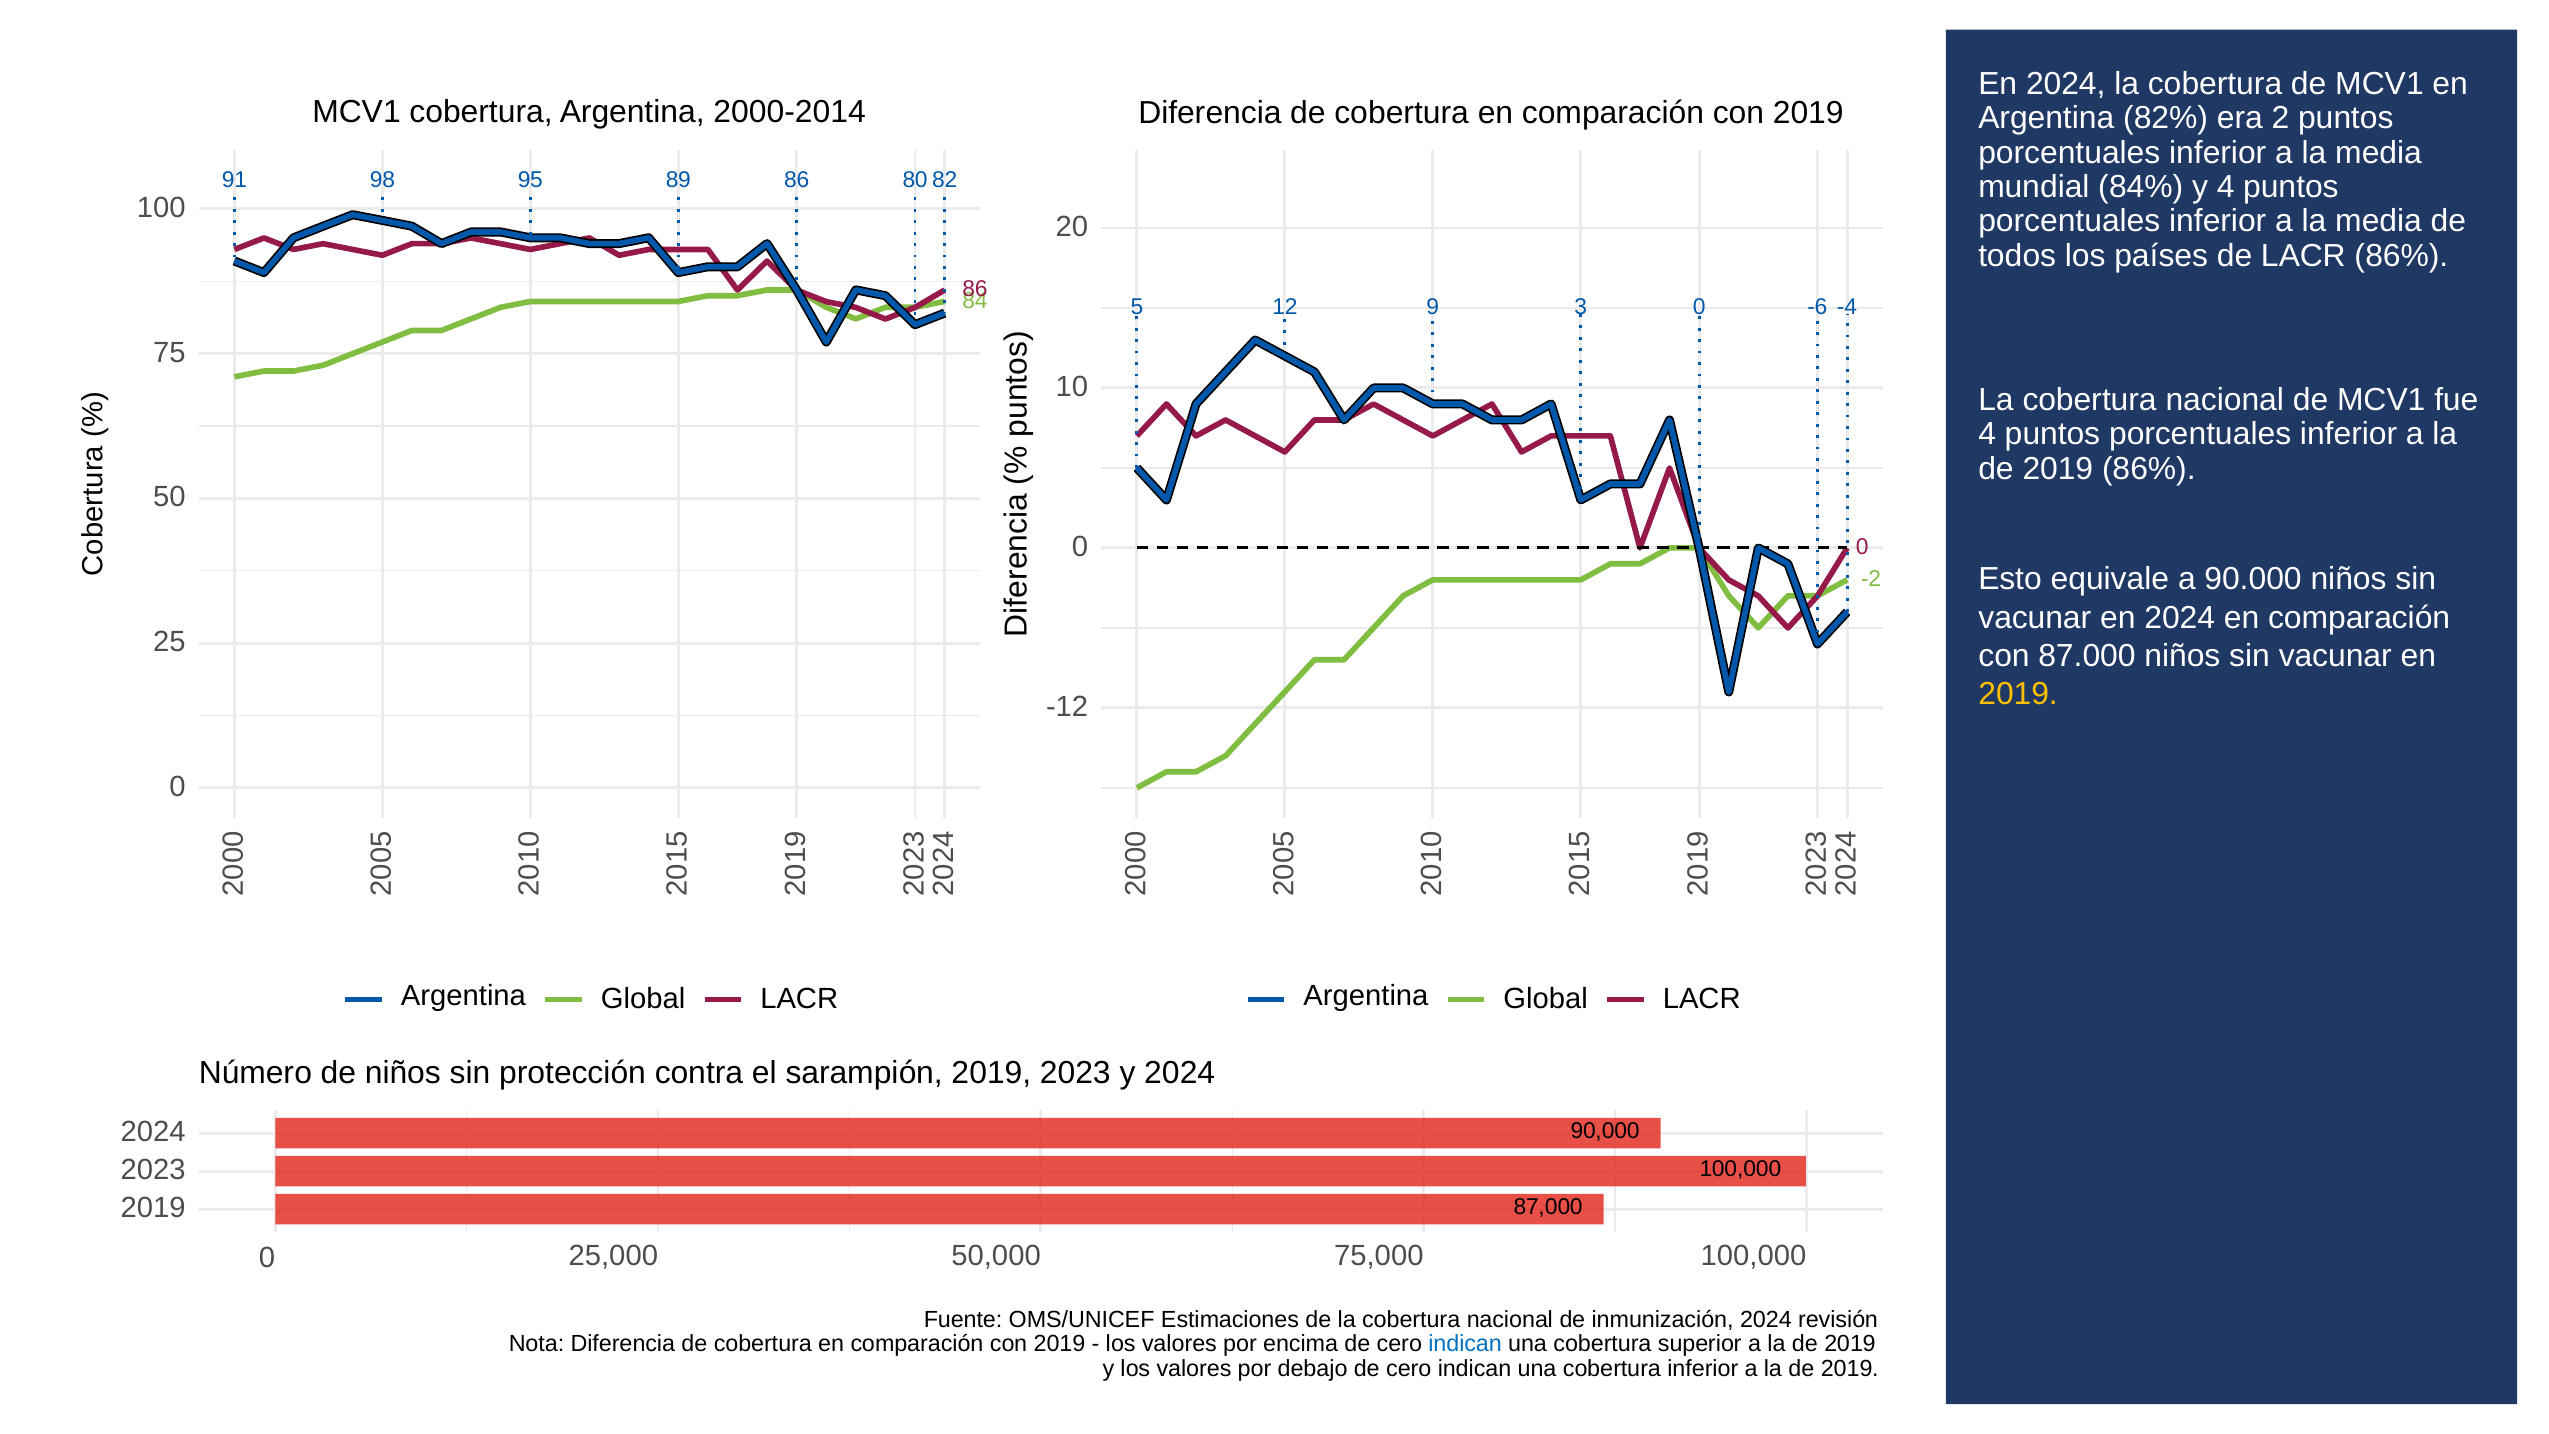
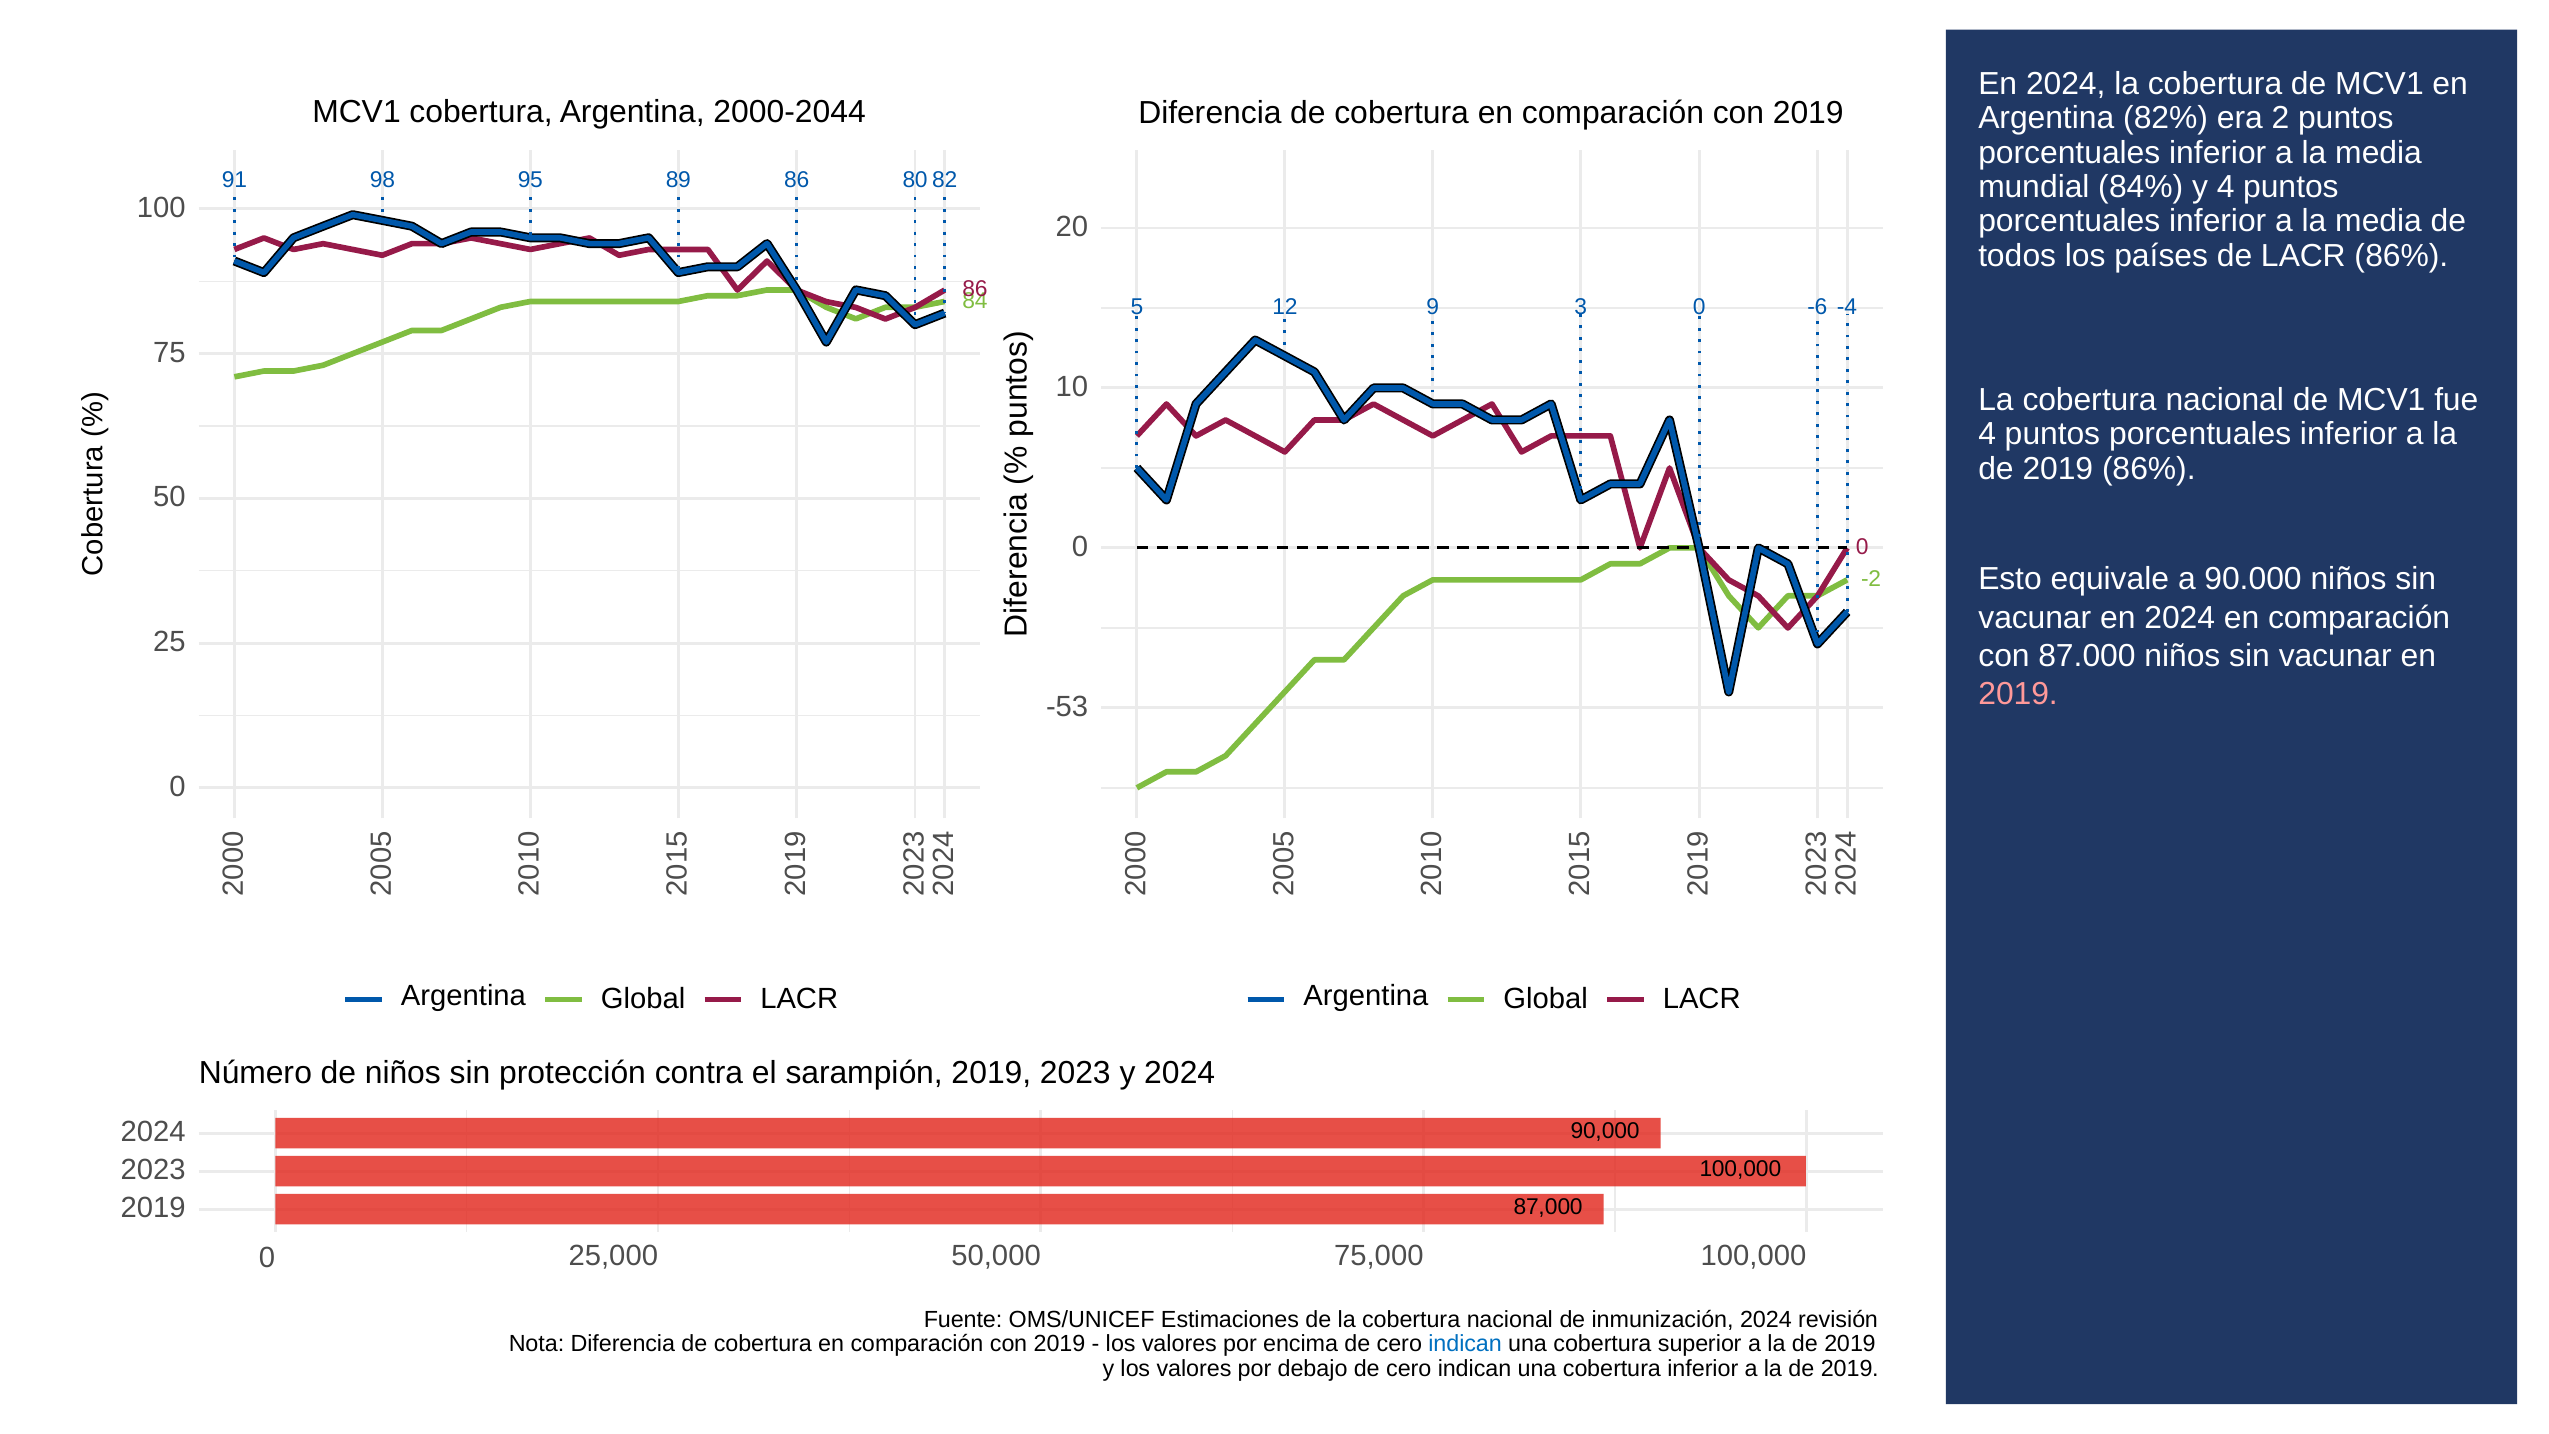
2000-2014: 2000-2014 -> 2000-2044 (790, 112)
2019 colour: yellow -> pink (2018, 694)
-12: -12 -> -53 (1067, 707)
